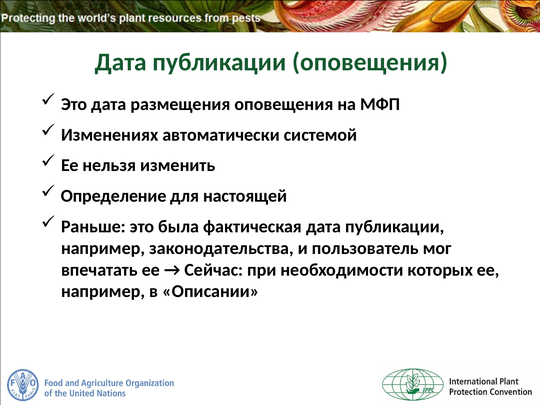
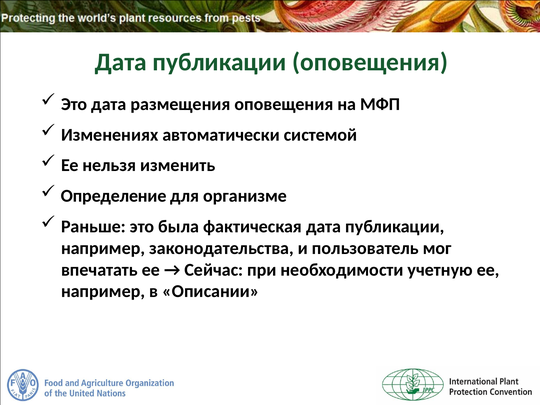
настоящей: настоящей -> организме (245, 196)
которых: которых -> учетную (440, 270)
